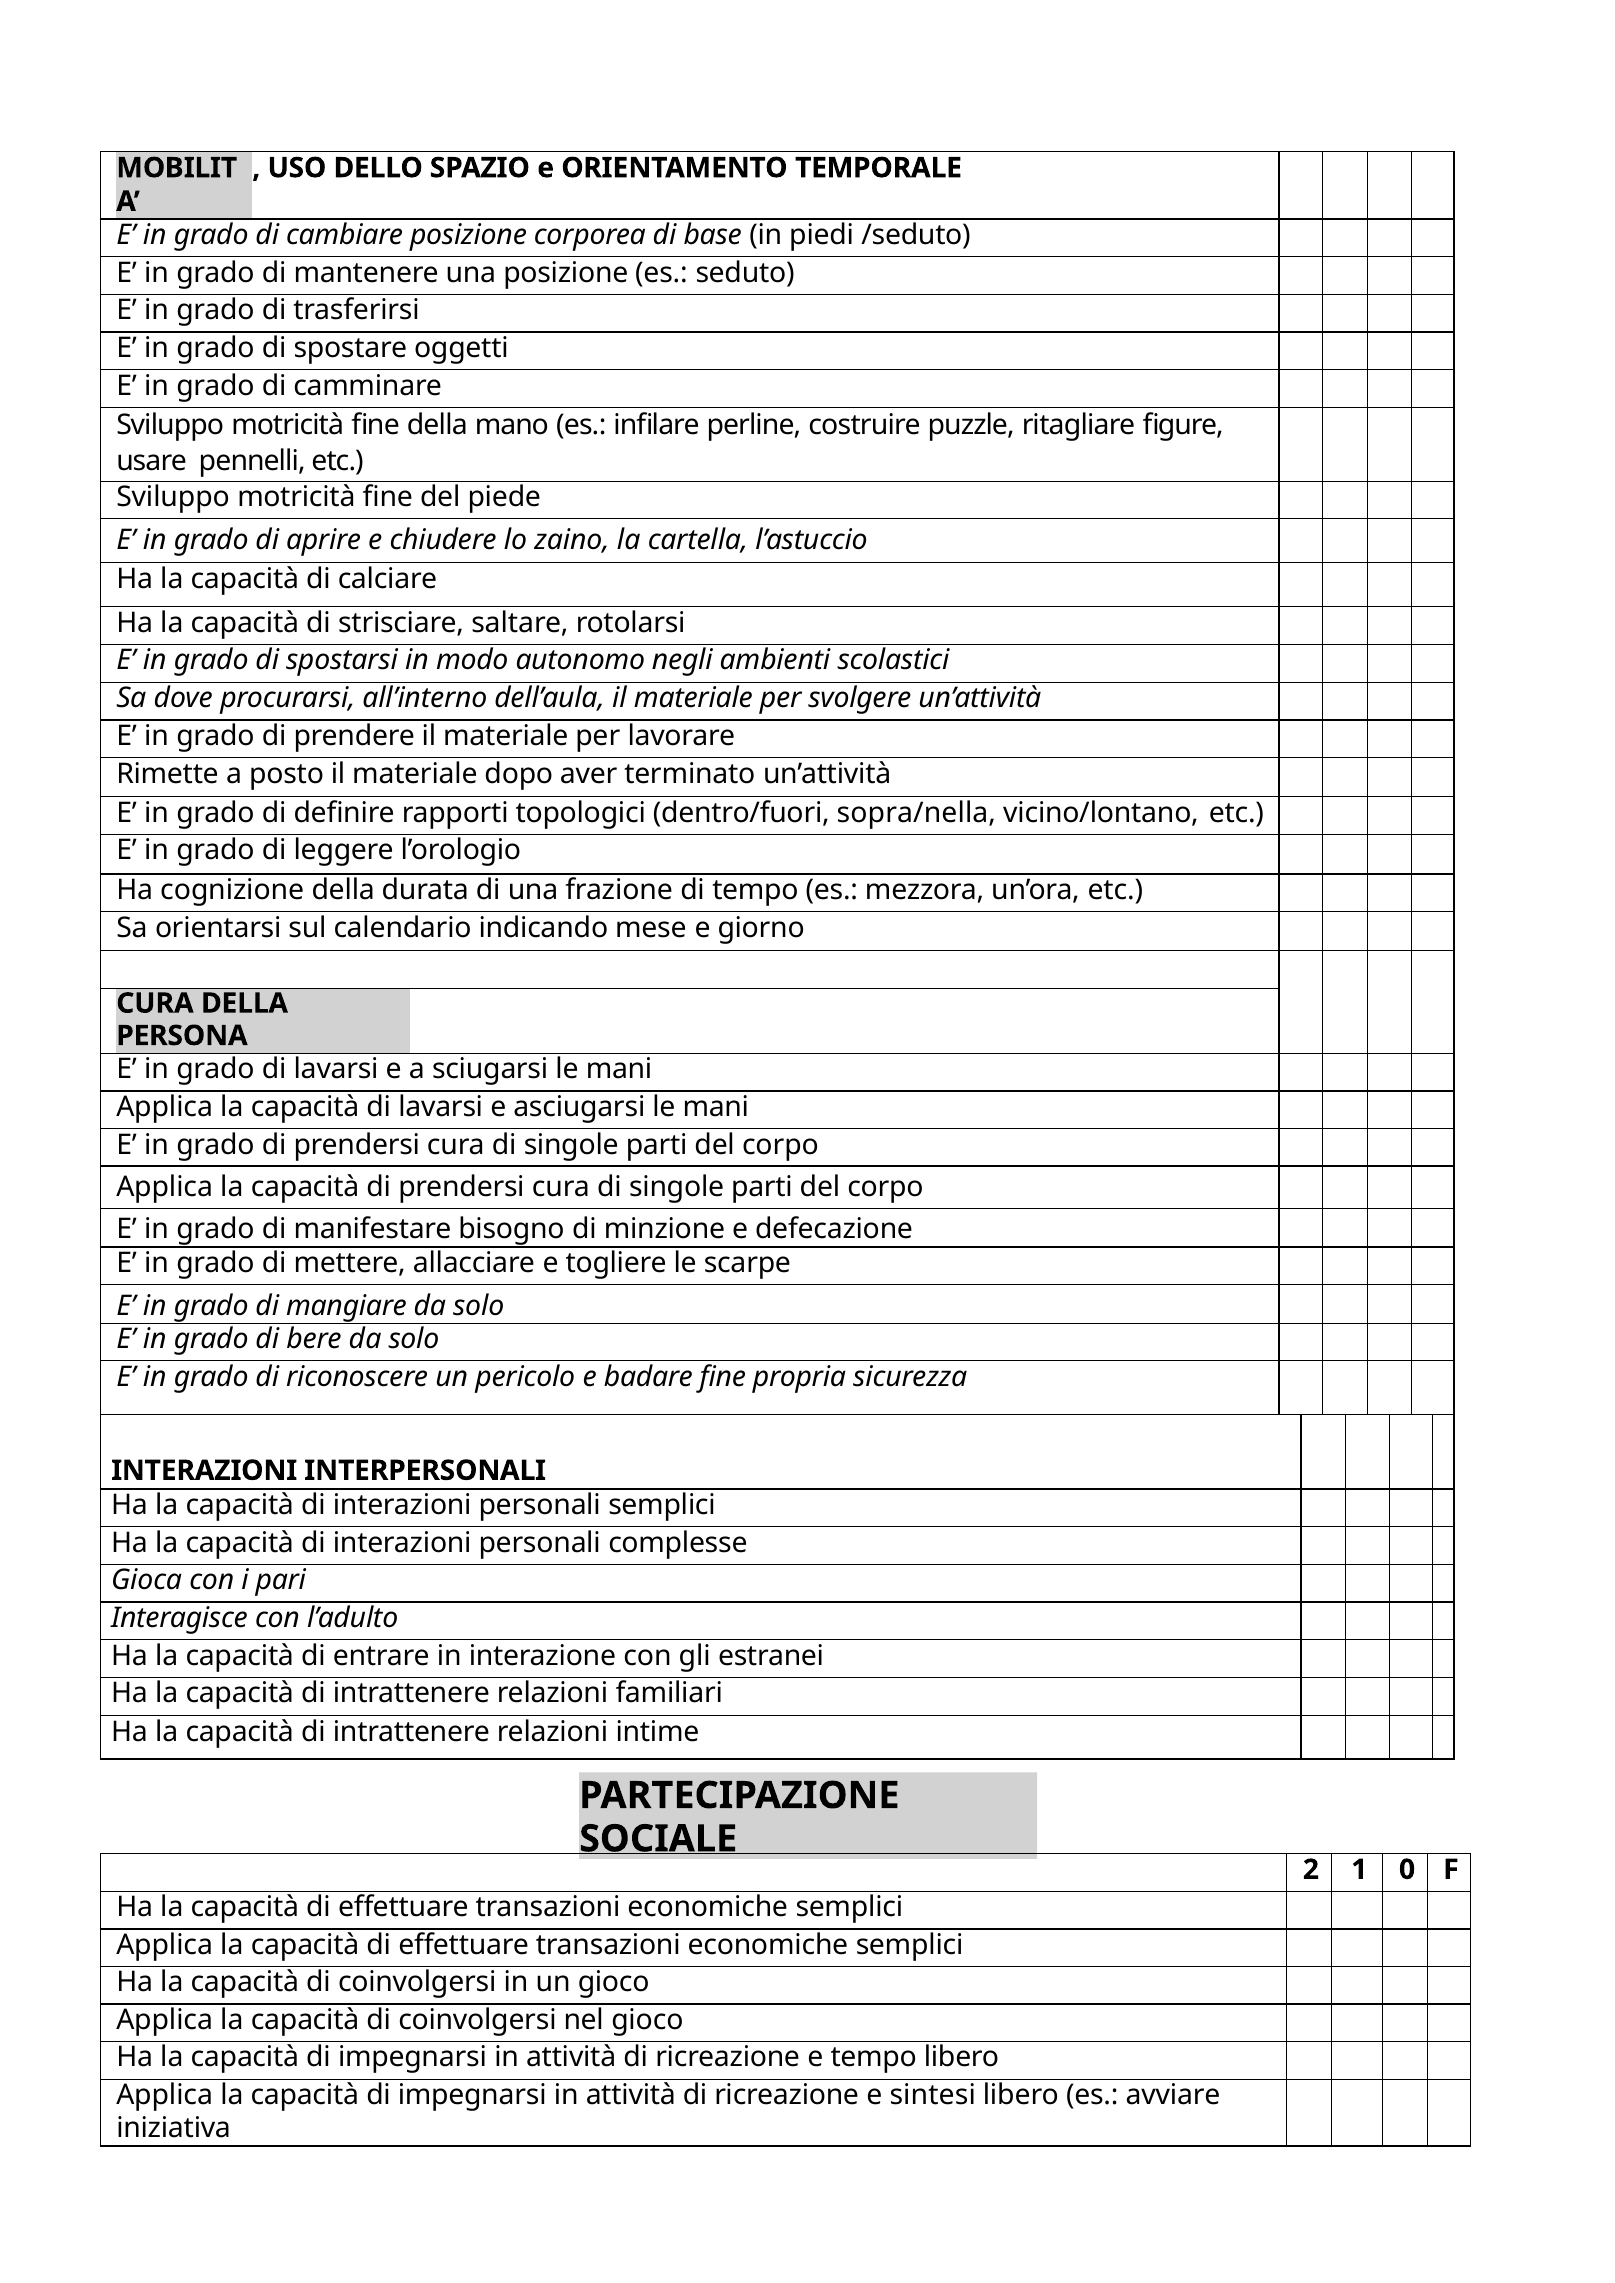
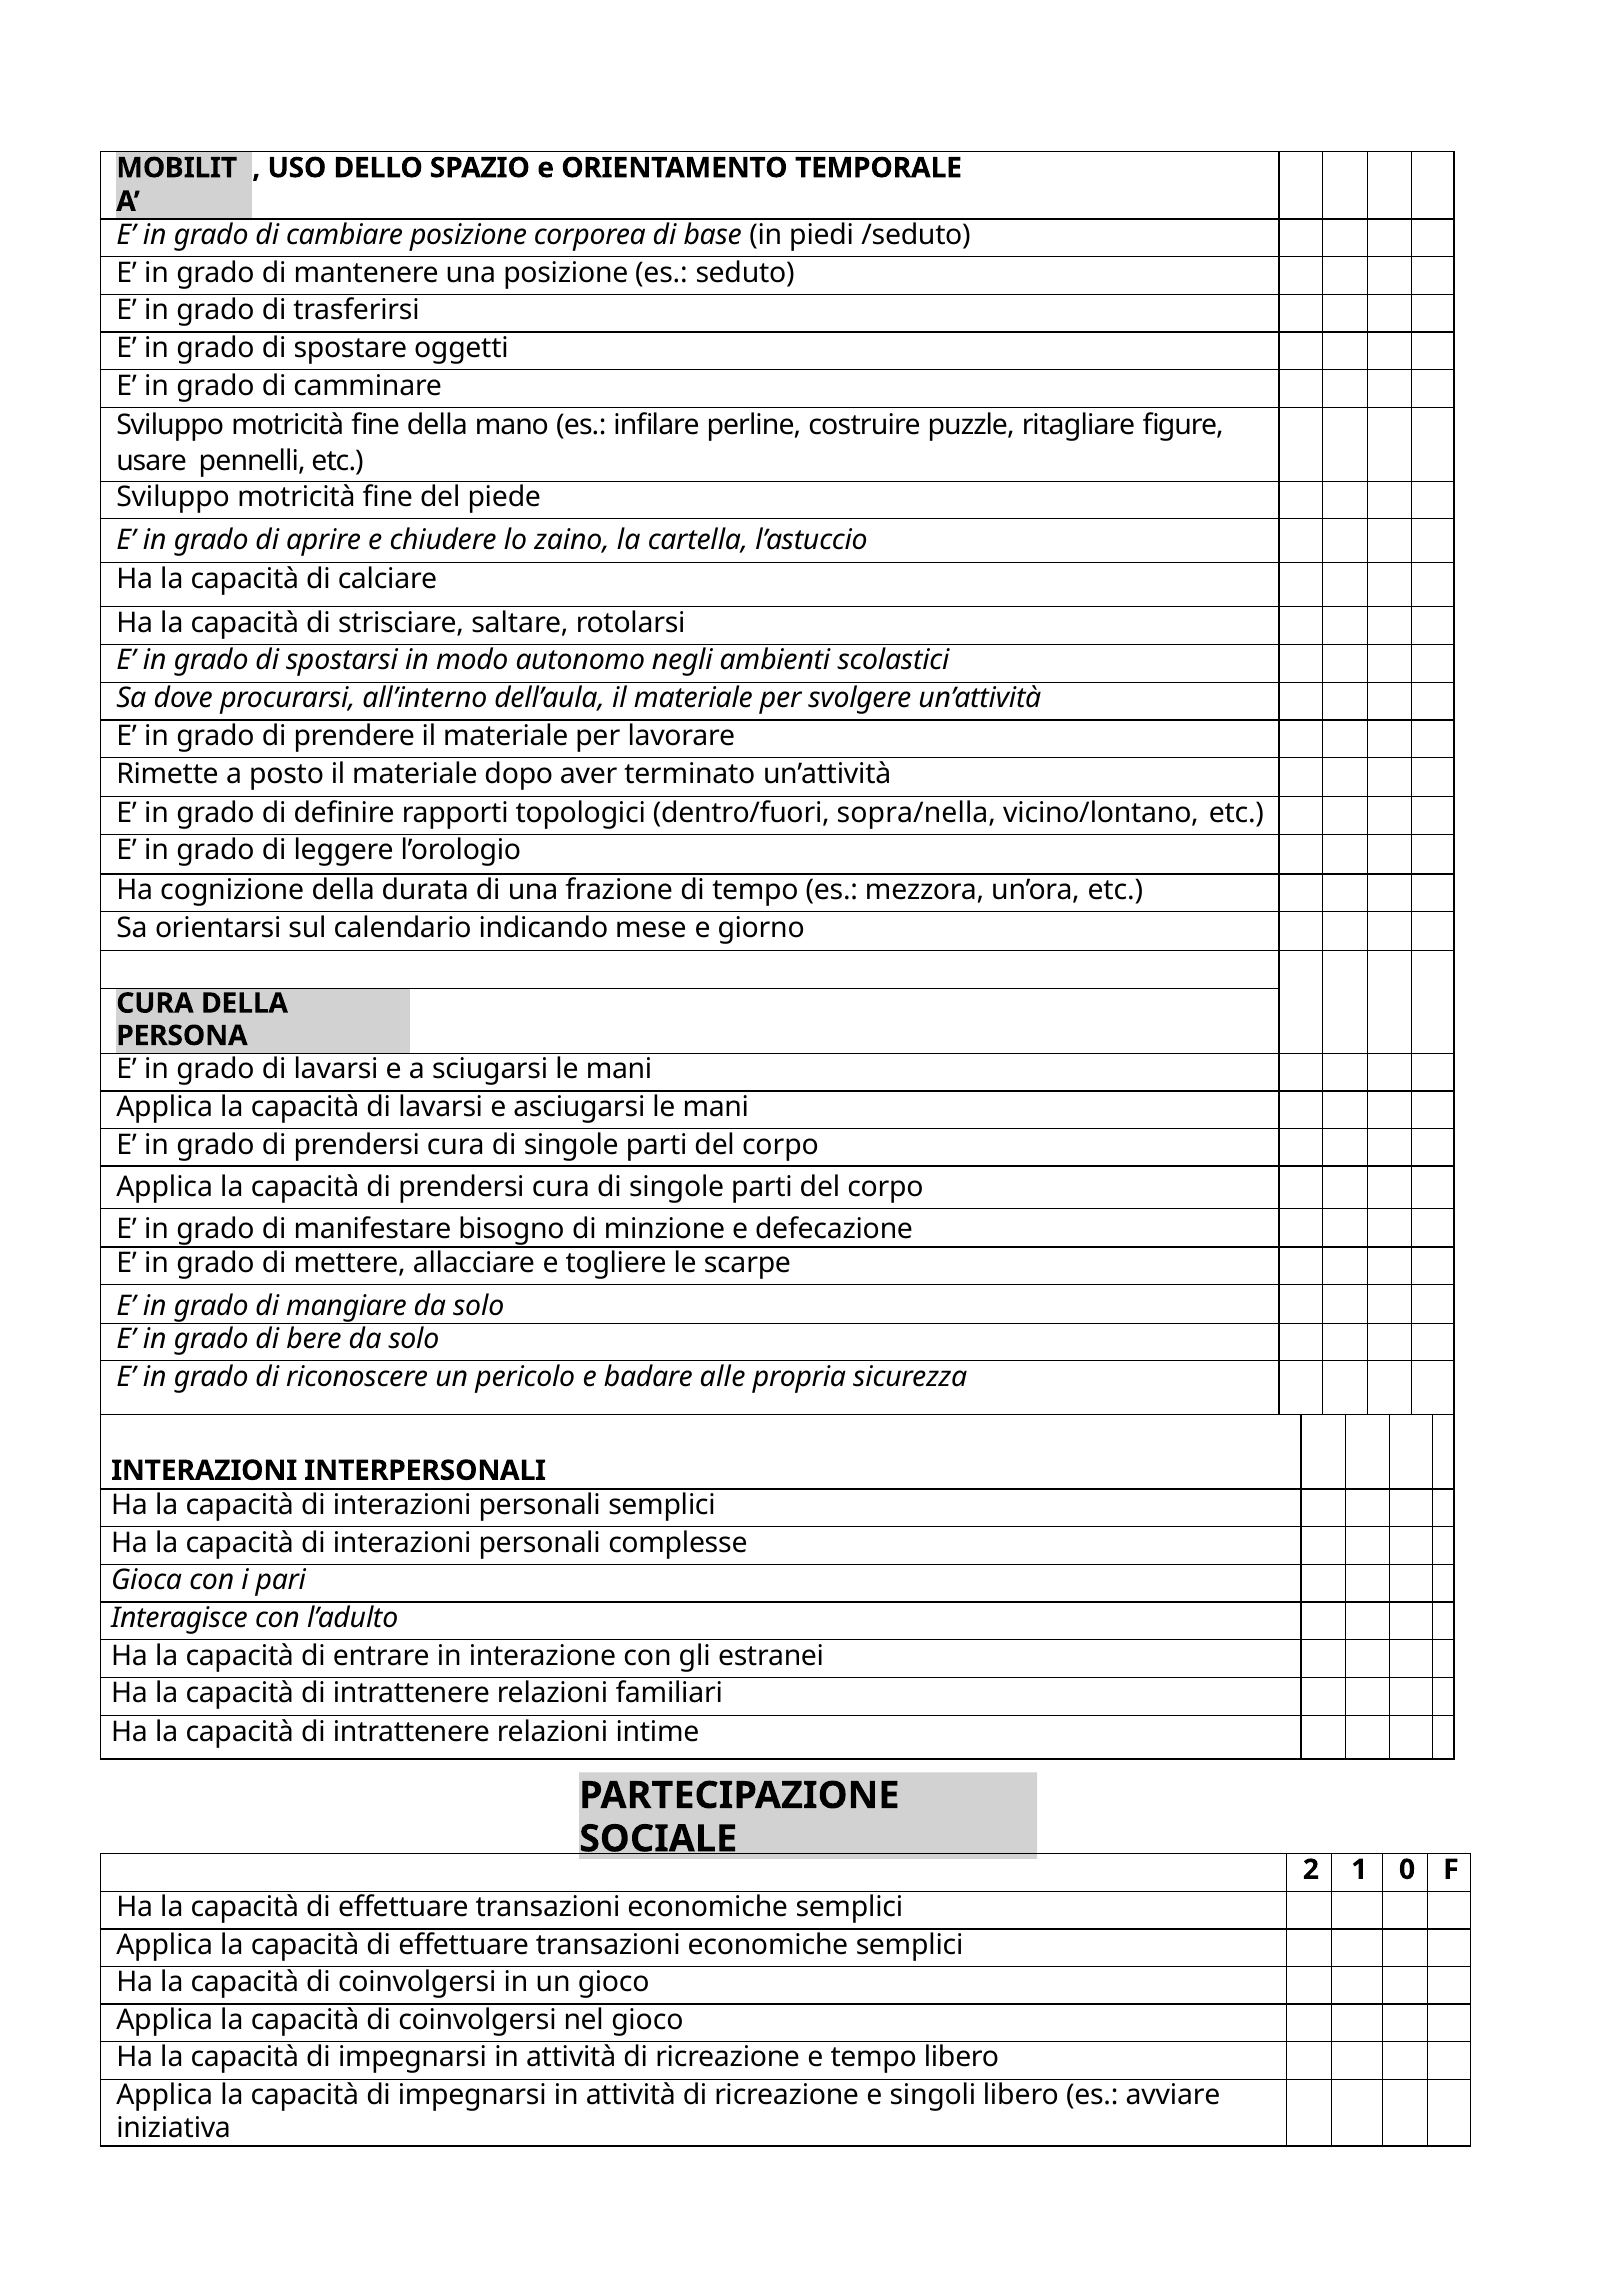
badare fine: fine -> alle (723, 1377)
sintesi: sintesi -> singoli (933, 2095)
